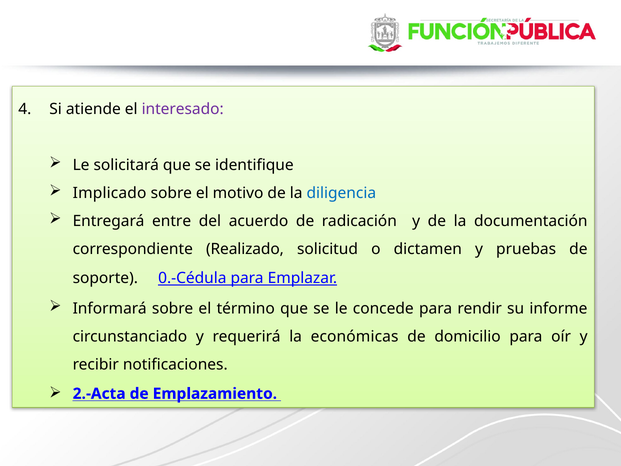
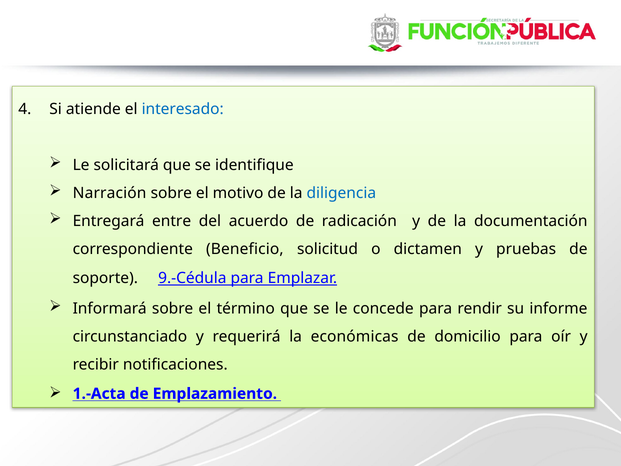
interesado colour: purple -> blue (183, 109)
Implicado: Implicado -> Narración (110, 193)
Realizado: Realizado -> Beneficio (245, 249)
0.-Cédula: 0.-Cédula -> 9.-Cédula (192, 278)
2.-Acta: 2.-Acta -> 1.-Acta (99, 393)
